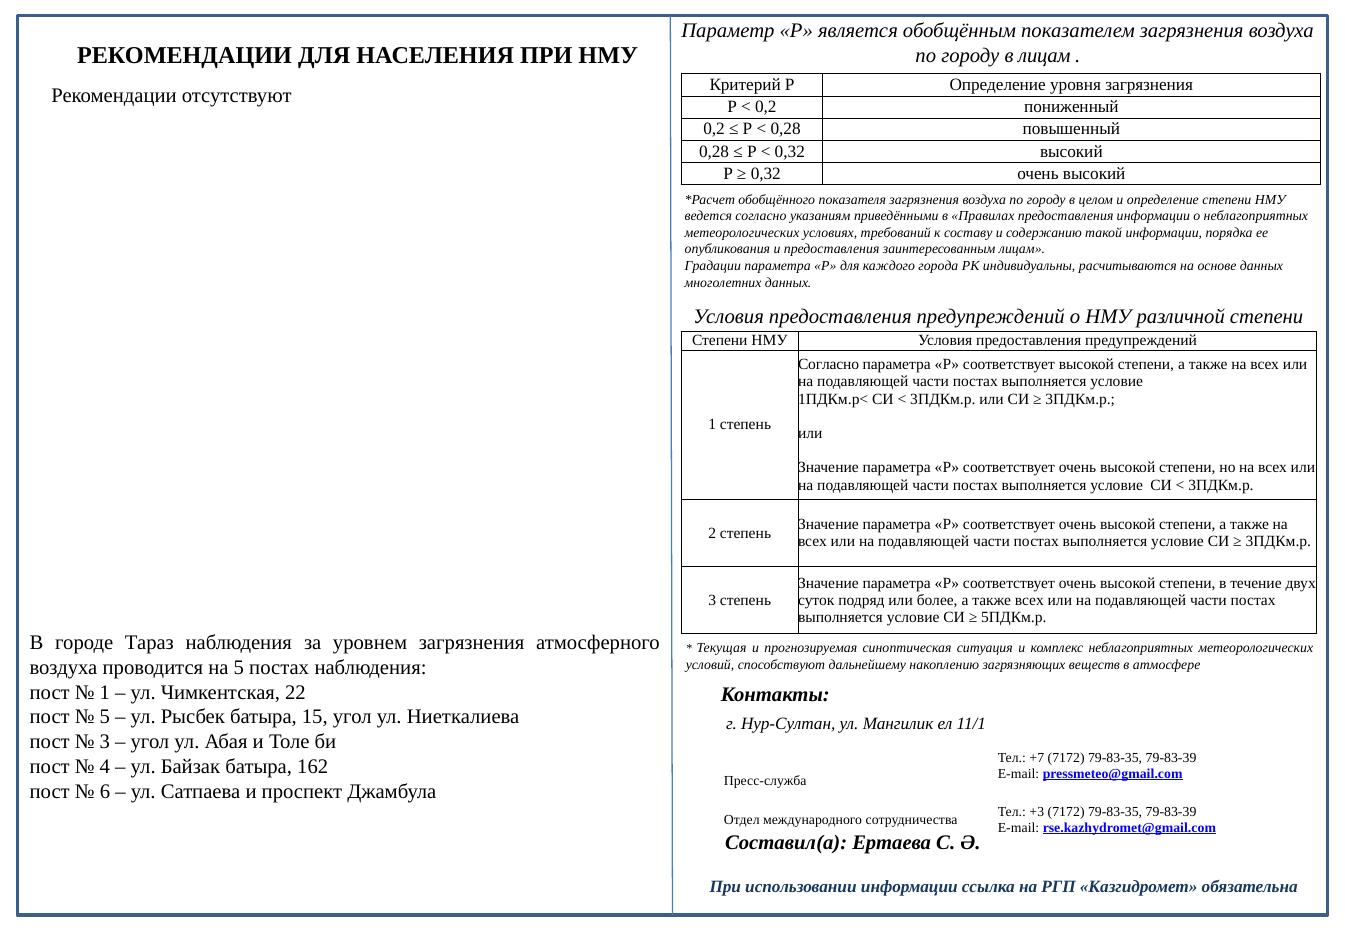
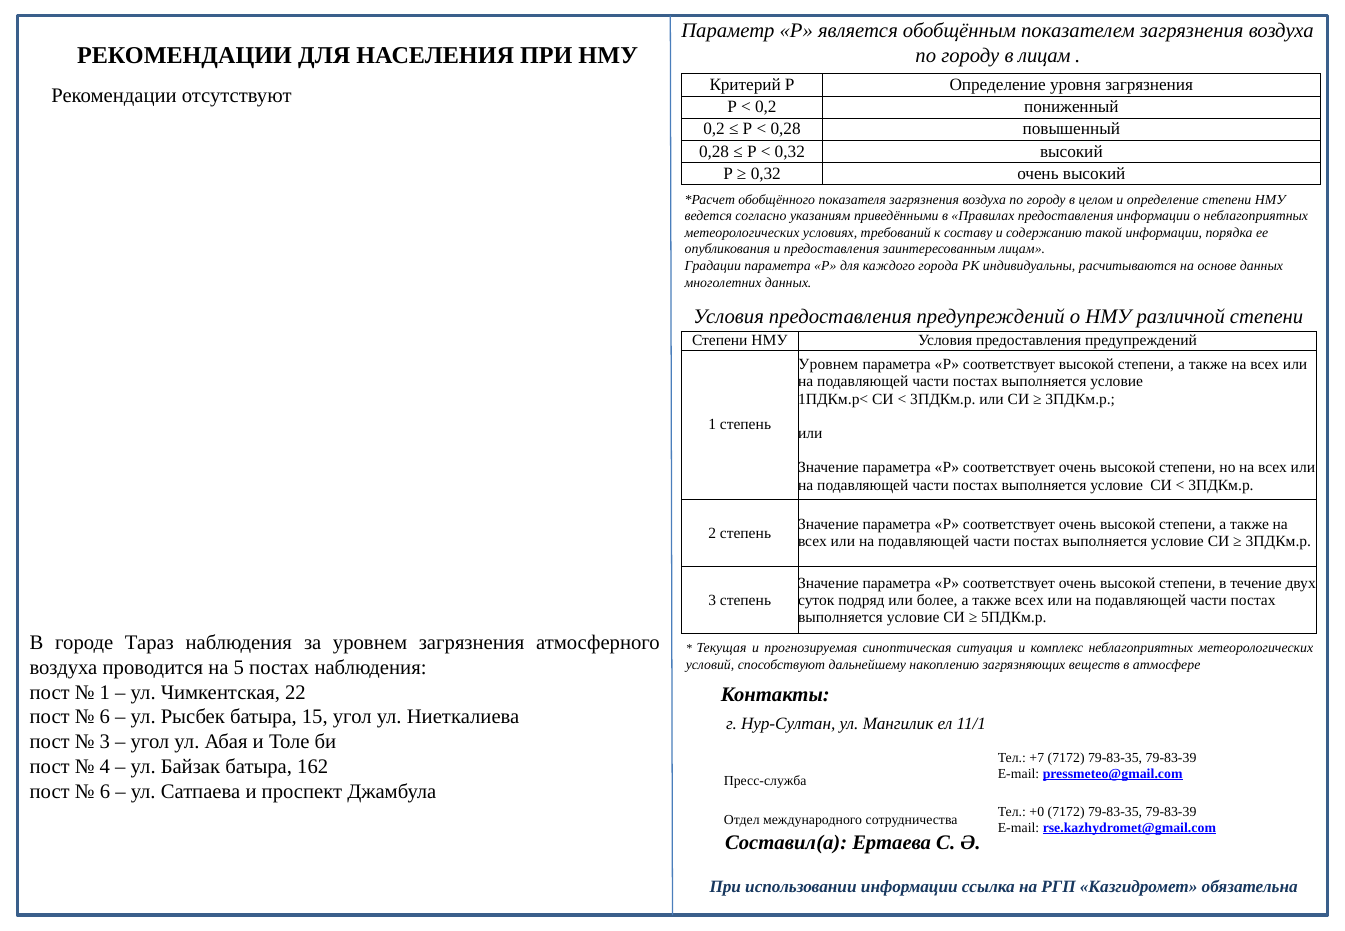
Согласно: Согласно -> Уровнем (828, 365)
5: 5 -> 6 (105, 717)
+3: +3 -> +0 (1037, 812)
